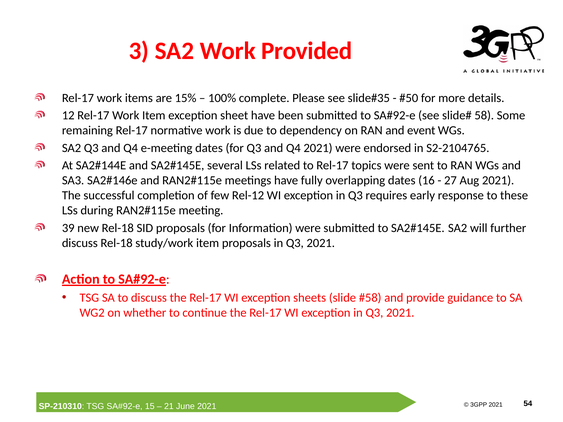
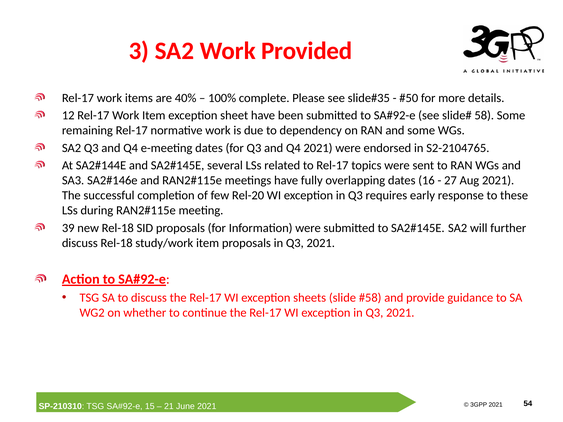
15%: 15% -> 40% (186, 98)
and event: event -> some (421, 131)
Rel-12: Rel-12 -> Rel-20 (248, 196)
